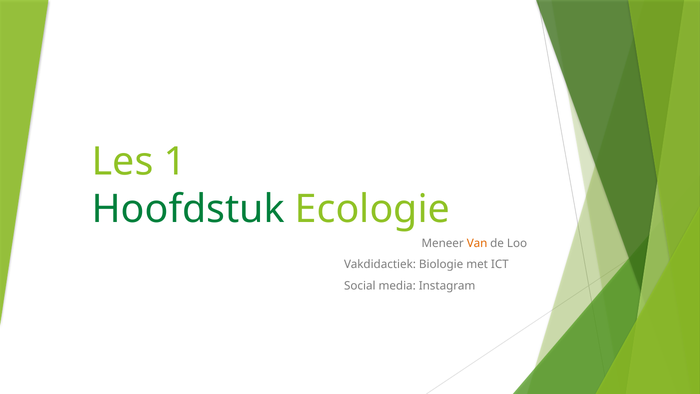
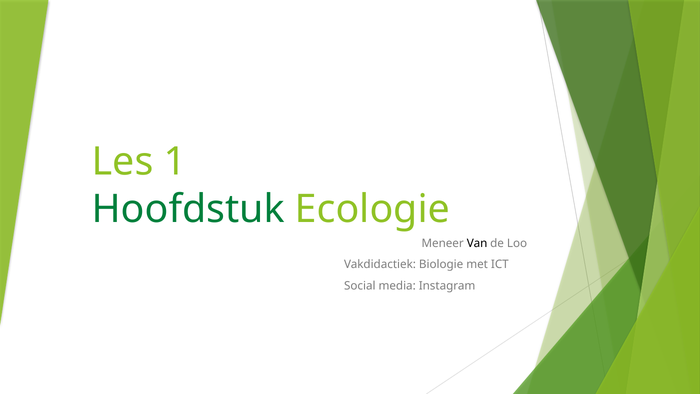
Van colour: orange -> black (477, 243)
